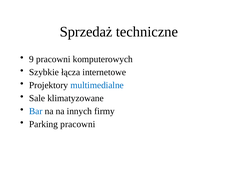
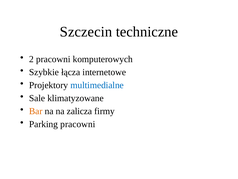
Sprzedaż: Sprzedaż -> Szczecin (86, 32)
9: 9 -> 2 (31, 59)
Bar colour: blue -> orange (36, 111)
innych: innych -> zalicza (79, 111)
